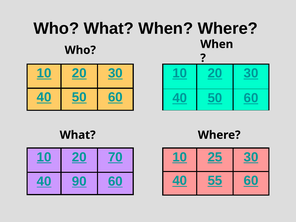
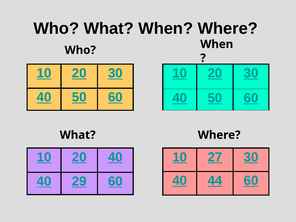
20 70: 70 -> 40 (115, 157)
25: 25 -> 27 (215, 157)
55: 55 -> 44 (215, 181)
90: 90 -> 29 (79, 181)
